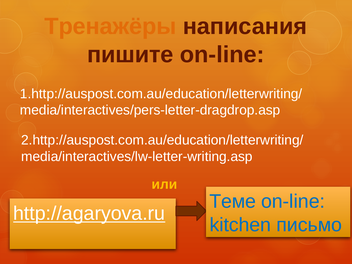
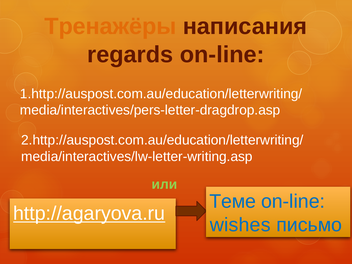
пишите: пишите -> regards (130, 55)
или colour: yellow -> light green (164, 184)
kitchen: kitchen -> wishes (240, 225)
